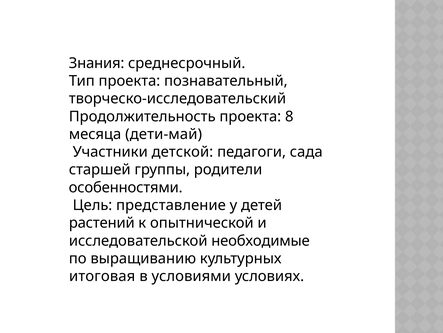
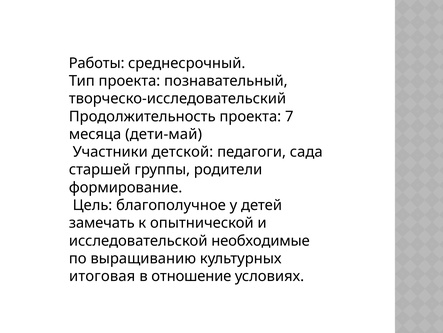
Знания: Знания -> Работы (97, 63)
8: 8 -> 7 (289, 116)
особенностями: особенностями -> формирование (126, 187)
представление: представление -> благополучное (171, 205)
растений: растений -> замечать (102, 223)
условиями: условиями -> отношение (191, 276)
